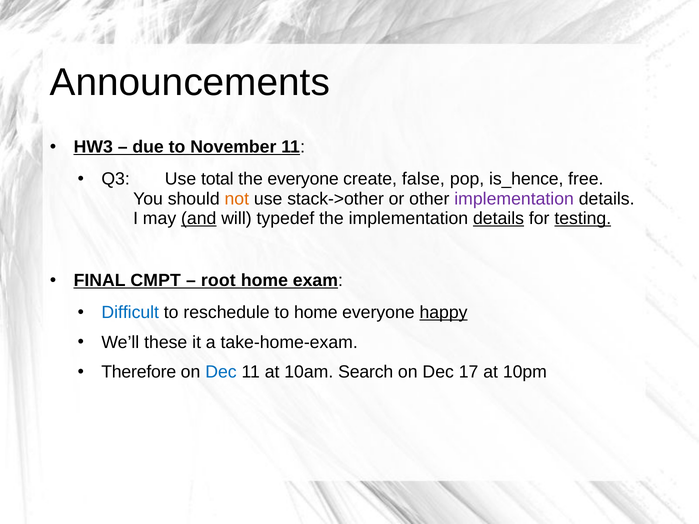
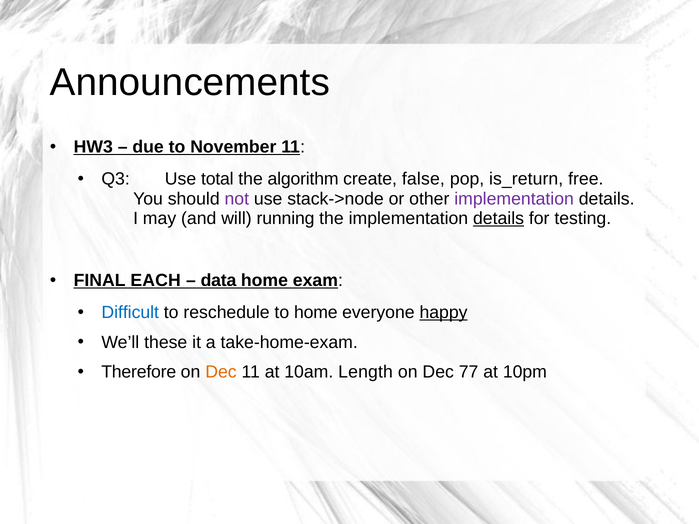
the everyone: everyone -> algorithm (303, 179)
is_hence: is_hence -> is_return (526, 179)
not colour: orange -> purple (237, 199)
stack->other: stack->other -> stack->node (336, 199)
and underline: present -> none (199, 219)
typedef: typedef -> running (286, 219)
testing underline: present -> none (583, 219)
CMPT: CMPT -> EACH (156, 280)
root: root -> data (219, 280)
Dec colour: blue -> orange (221, 372)
Search: Search -> Length (366, 372)
17: 17 -> 77 (469, 372)
